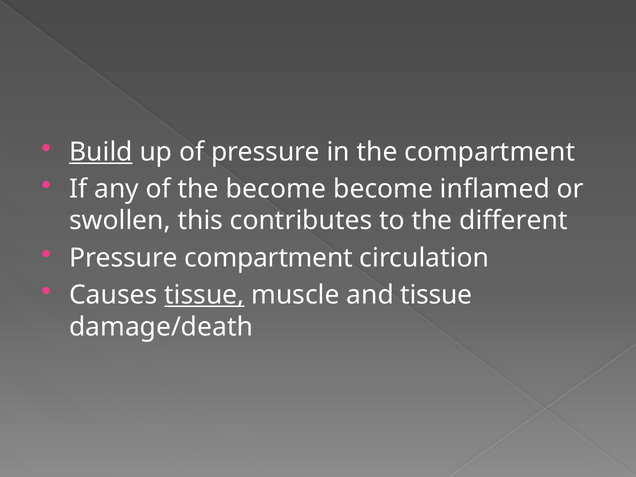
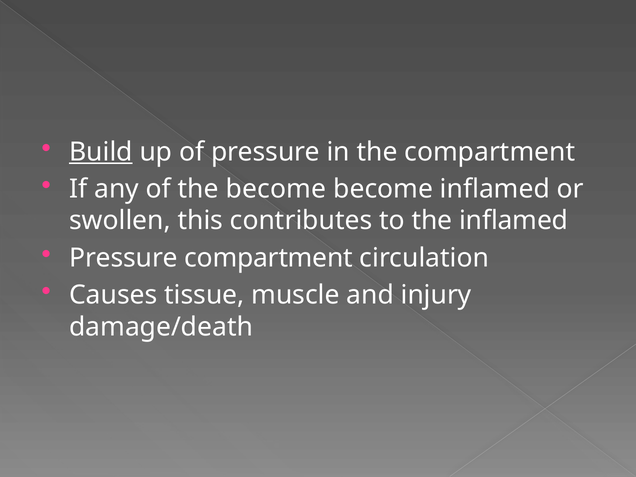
the different: different -> inflamed (514, 221)
tissue underline: present -> none (204, 295)
and tissue: tissue -> injury (436, 295)
